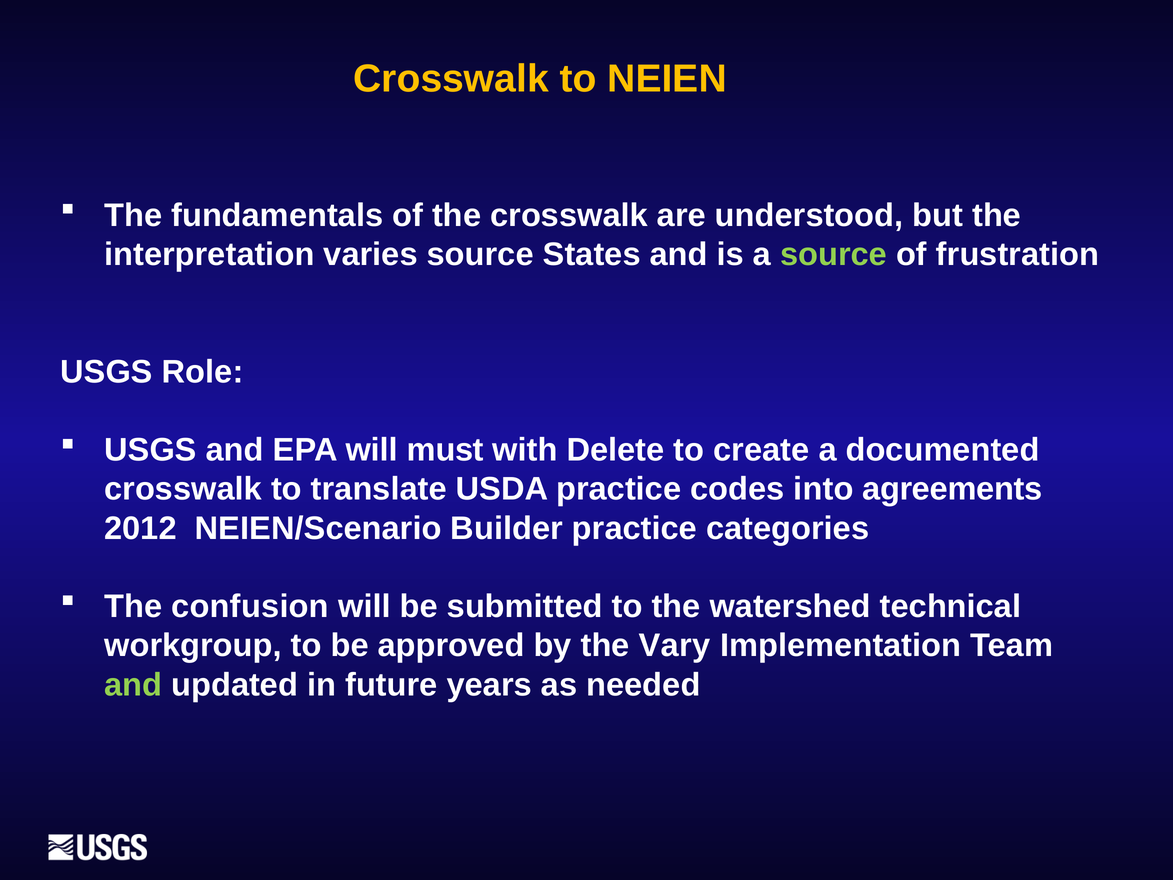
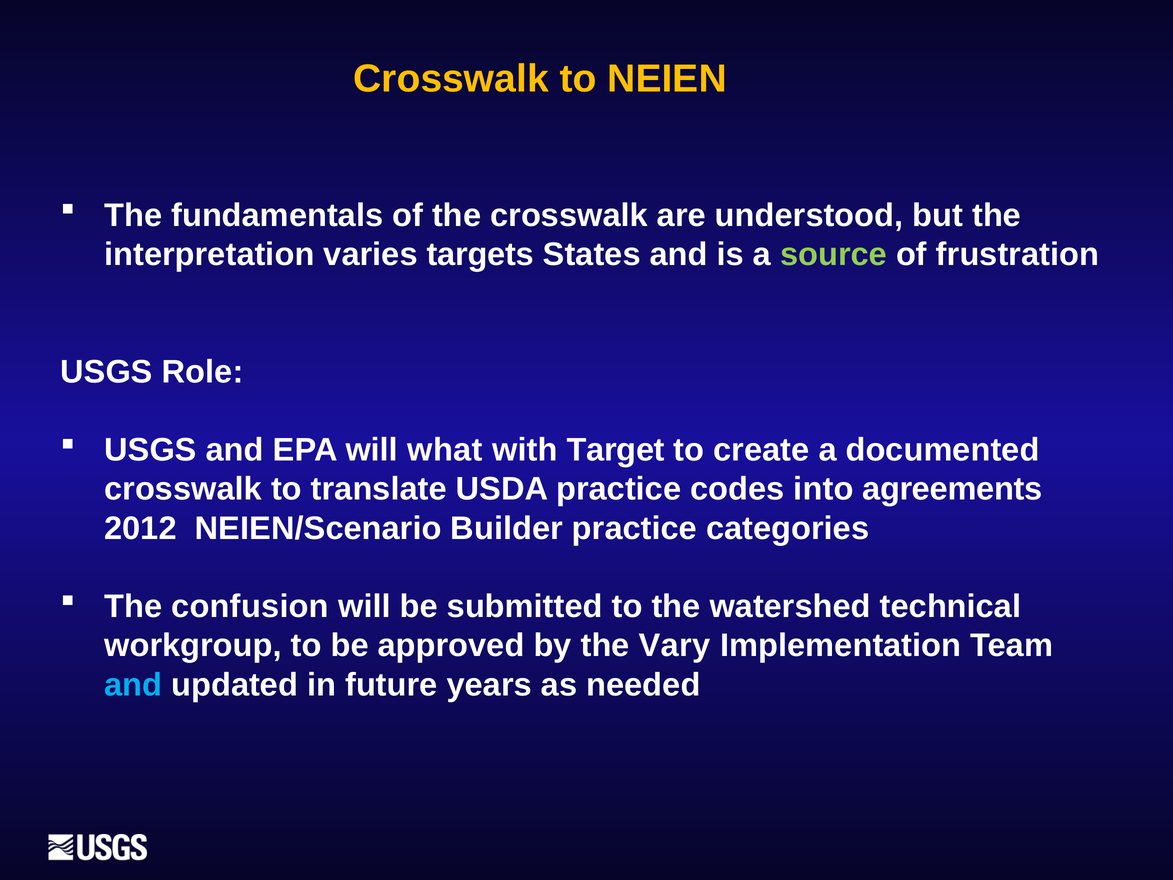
varies source: source -> targets (480, 254)
must: must -> what (445, 450)
Delete: Delete -> Target (616, 450)
and colour: light green -> light blue (133, 685)
